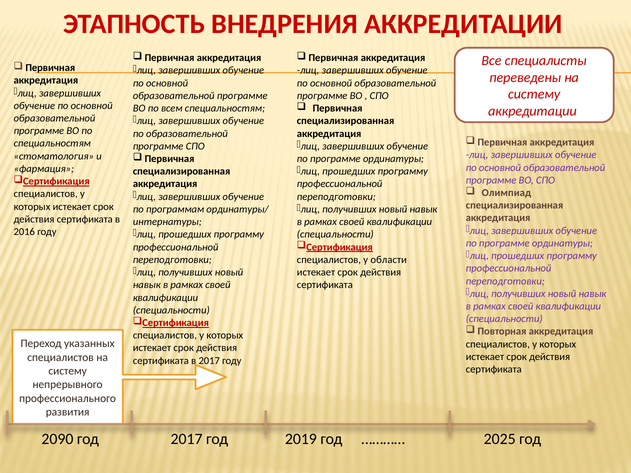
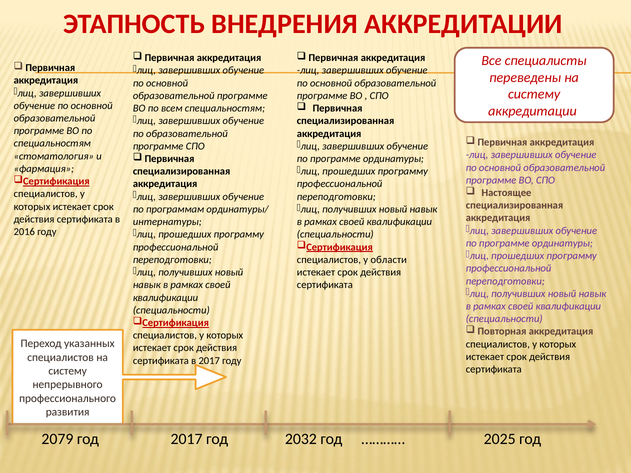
Олимпиад: Олимпиад -> Настоящее (506, 193)
2090: 2090 -> 2079 (57, 439)
2019: 2019 -> 2032 (301, 439)
